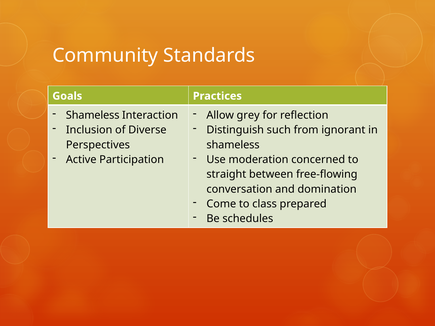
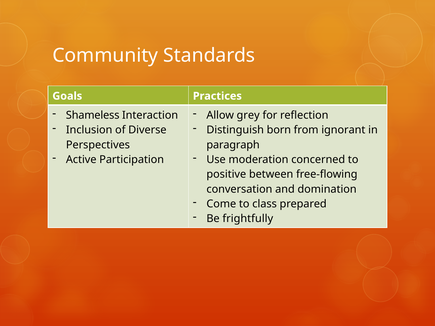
such: such -> born (279, 130)
shameless: shameless -> paragraph (233, 145)
straight: straight -> positive (226, 174)
schedules: schedules -> frightfully (248, 219)
